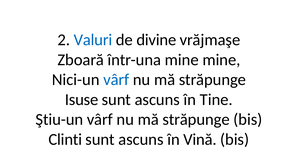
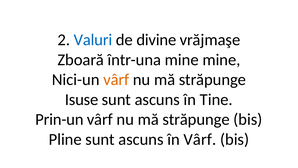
vârf colour: blue -> orange (116, 80)
Ştiu-un: Ştiu-un -> Prin-un (59, 119)
Clinti: Clinti -> Pline (65, 139)
în Vină: Vină -> Vârf (200, 139)
